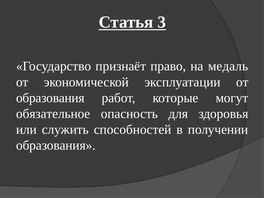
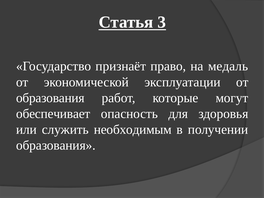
обязательное: обязательное -> обеспечивает (53, 114)
способностей: способностей -> необходимым (133, 130)
